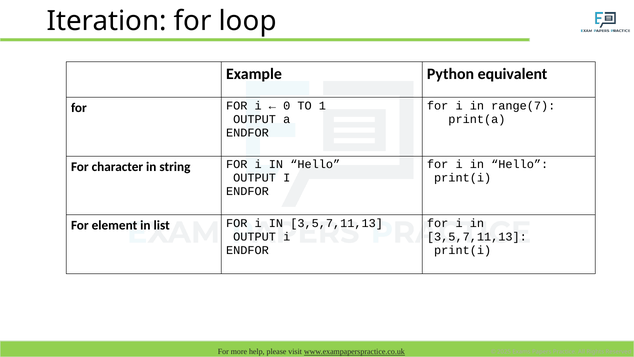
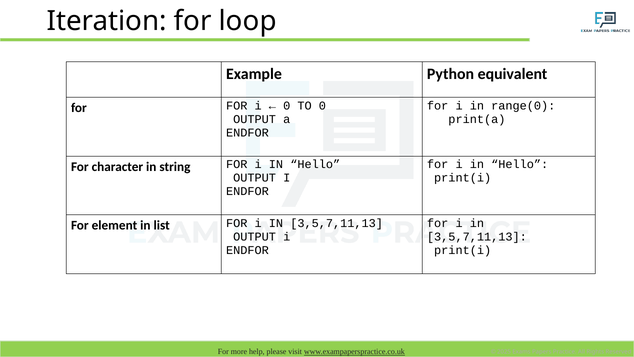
range(7: range(7 -> range(0 (523, 106)
TO 1: 1 -> 0 (322, 106)
